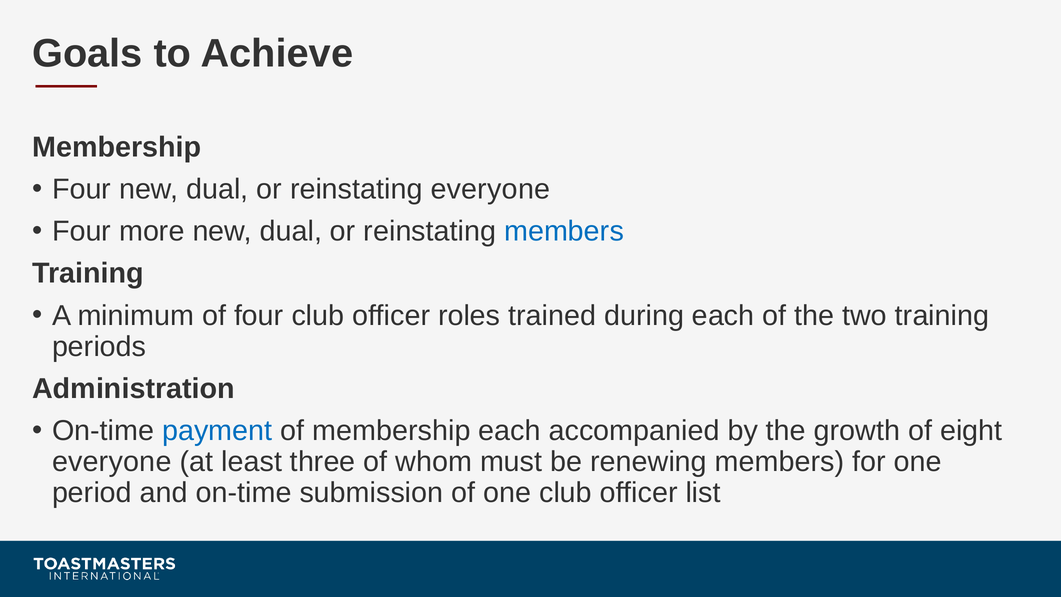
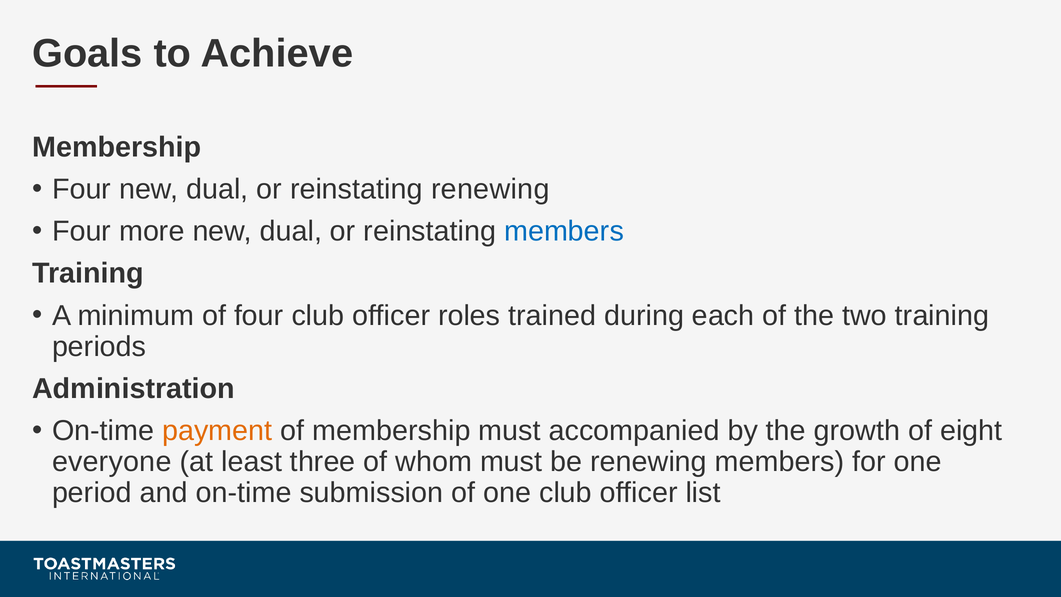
reinstating everyone: everyone -> renewing (490, 189)
payment colour: blue -> orange (217, 431)
membership each: each -> must (510, 431)
